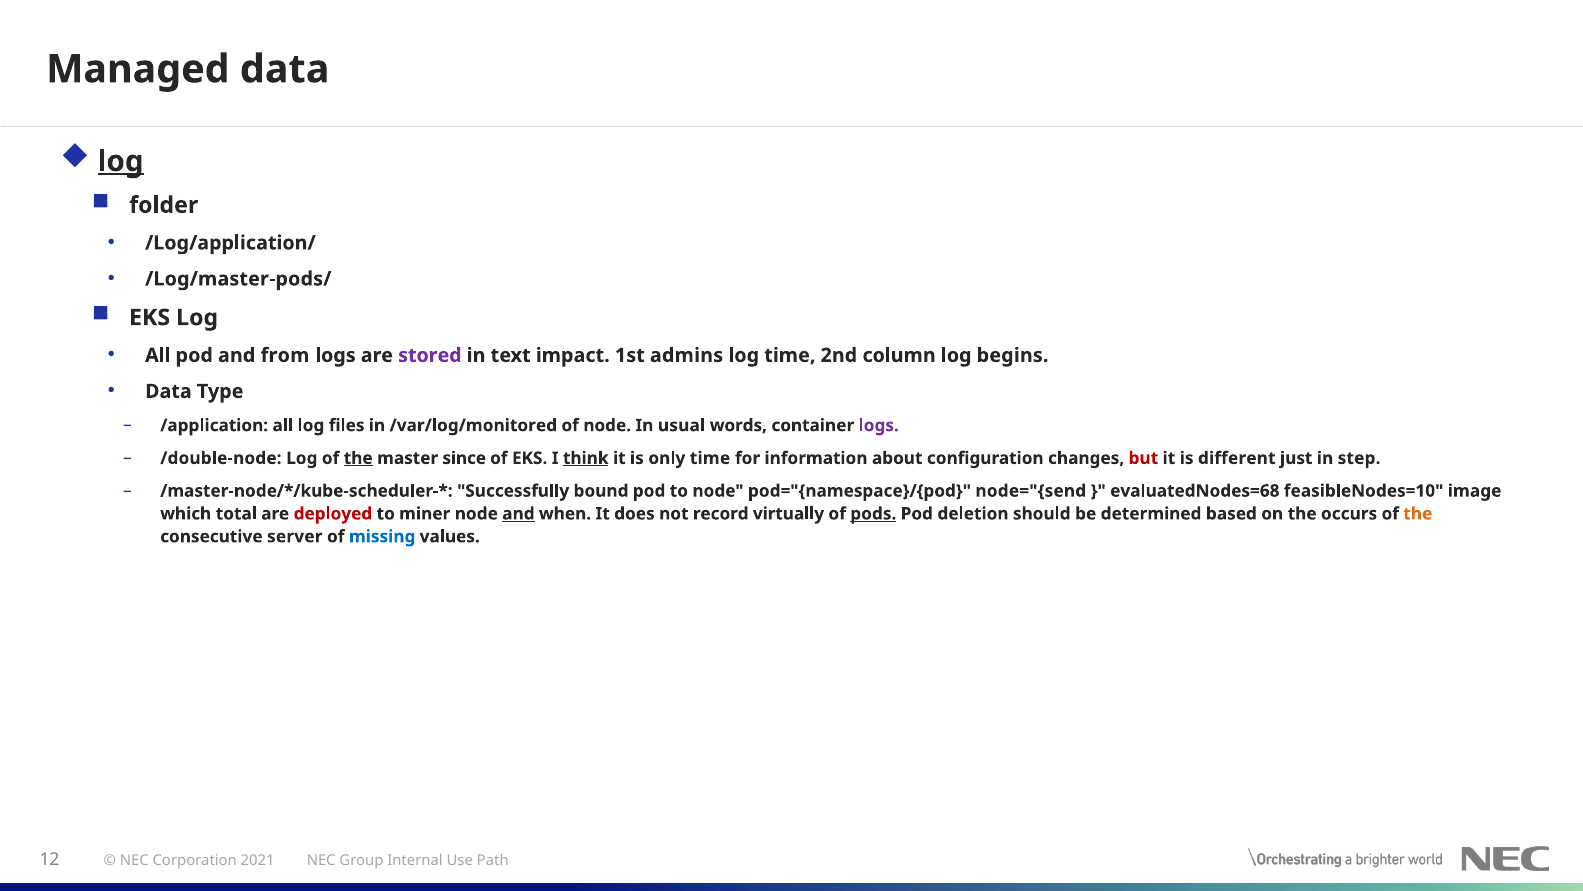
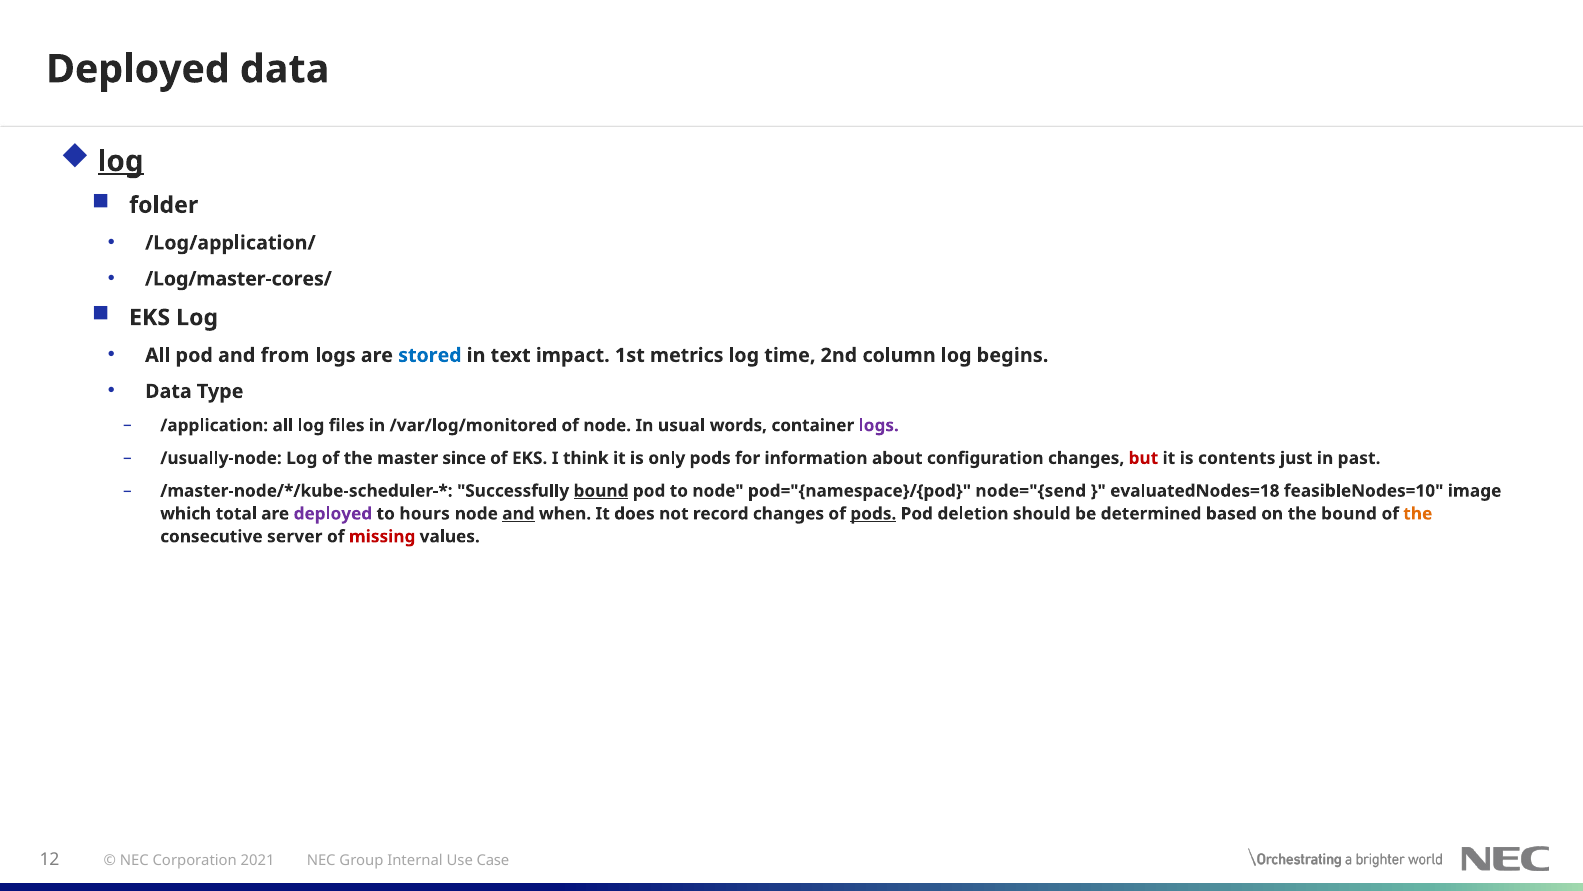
Managed: Managed -> Deployed (138, 69)
/Log/master-pods/: /Log/master-pods/ -> /Log/master-cores/ (238, 279)
stored colour: purple -> blue (430, 355)
admins: admins -> metrics (687, 355)
/double-node: /double-node -> /usually-node (221, 458)
the underline: present -> none (358, 458)
think underline: present -> none (586, 458)
only time: time -> pods (710, 458)
different: different -> contents (1237, 458)
step: step -> past (1359, 458)
bound underline: none -> present (601, 491)
evaluatedNodes=68: evaluatedNodes=68 -> evaluatedNodes=18 (1195, 491)
deployed colour: red -> purple (333, 513)
miner: miner -> hours (425, 513)
record virtually: virtually -> changes (788, 513)
the occurs: occurs -> bound (1349, 513)
missing colour: blue -> red (382, 536)
Path: Path -> Case (493, 860)
